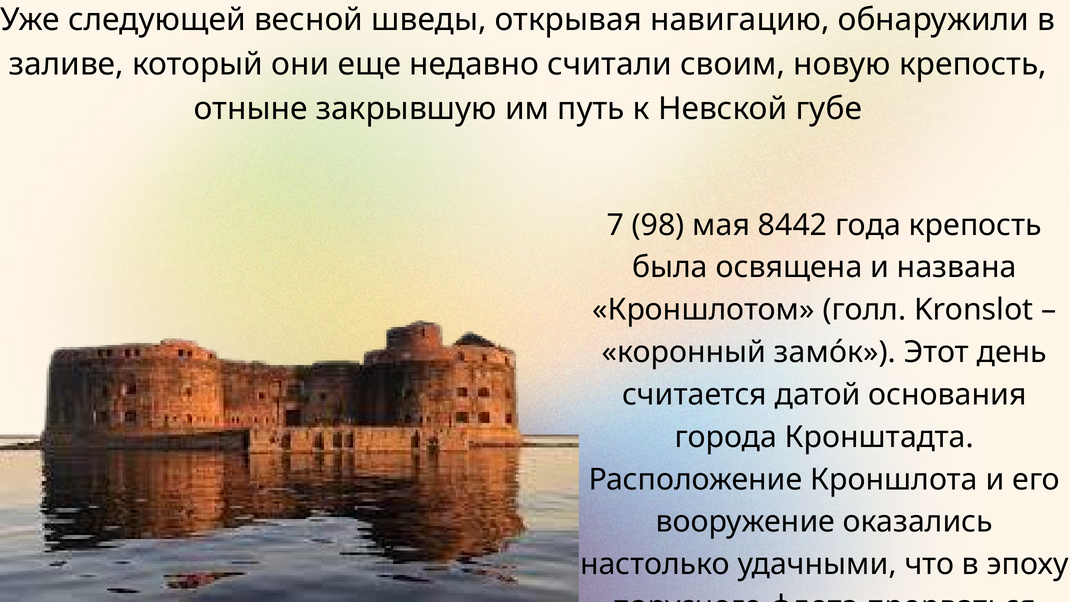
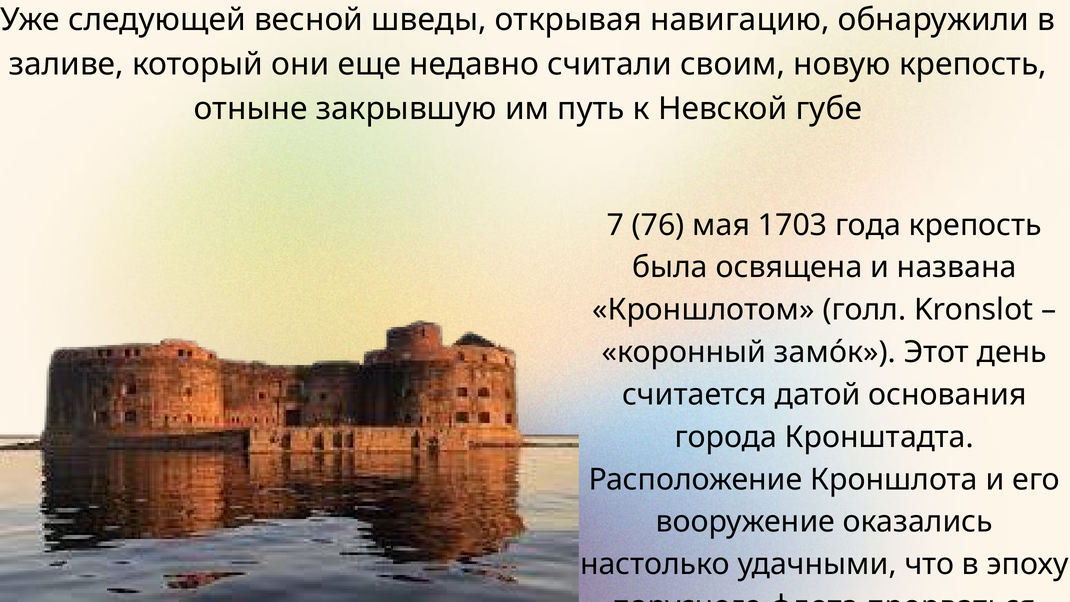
98: 98 -> 76 (658, 225)
8442: 8442 -> 1703 (793, 225)
